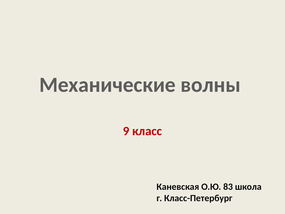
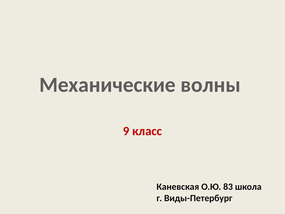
Класс-Петербург: Класс-Петербург -> Виды-Петербург (198, 198)
